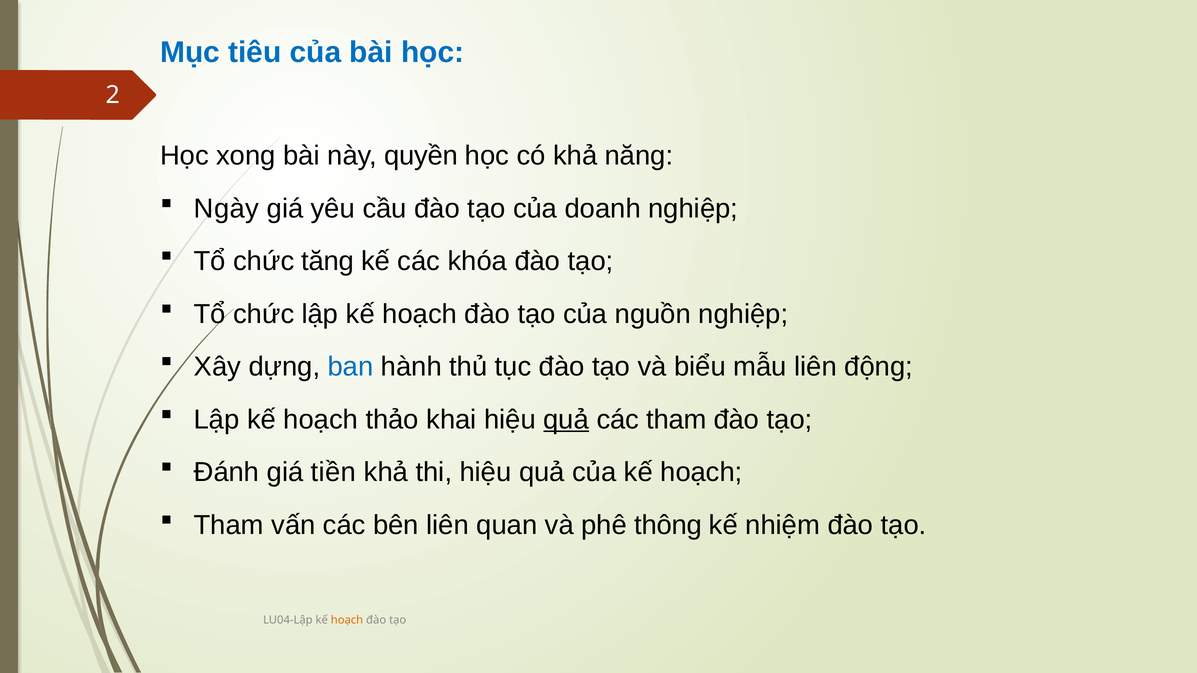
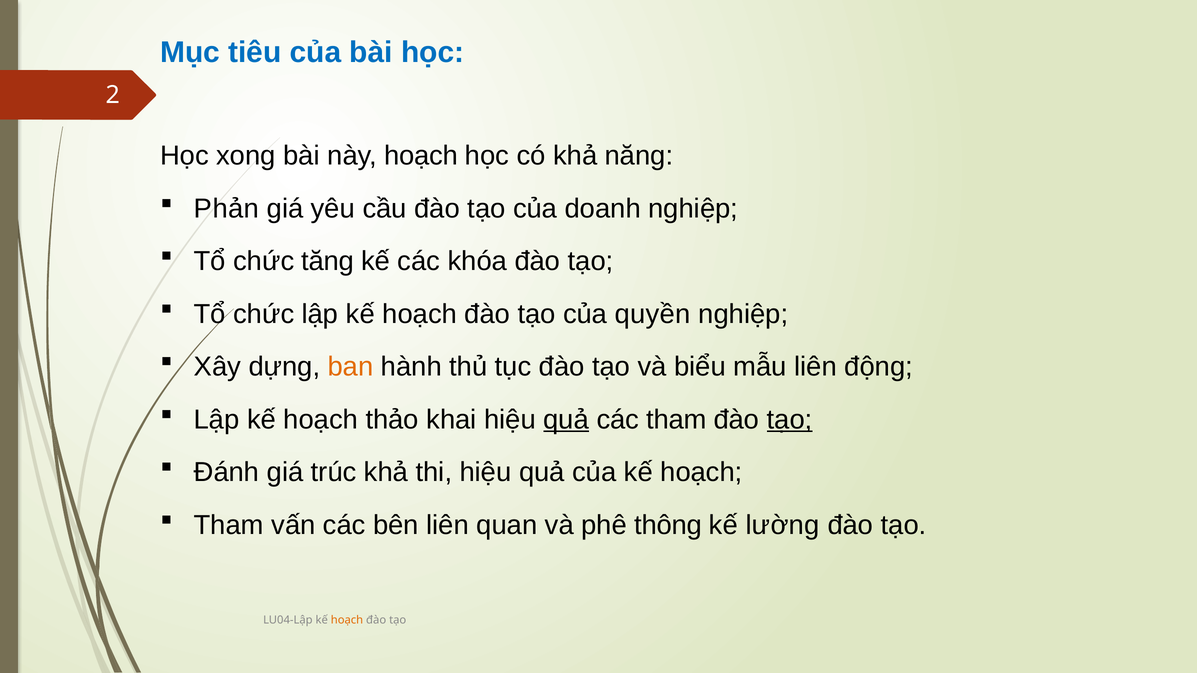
này quyền: quyền -> hoạch (421, 156)
Ngày: Ngày -> Phản (226, 209)
nguồn: nguồn -> quyền (653, 314)
ban colour: blue -> orange (350, 367)
tạo underline: none -> present (790, 420)
tiền: tiền -> trúc (334, 473)
nhiệm: nhiệm -> lường (783, 525)
